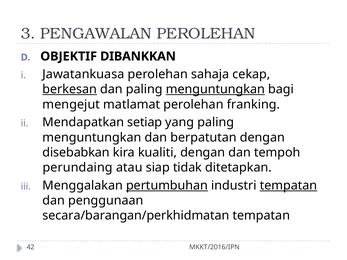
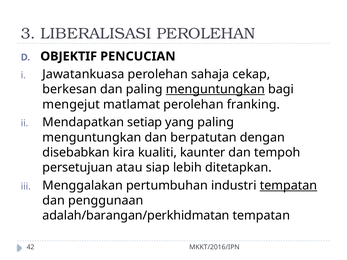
PENGAWALAN: PENGAWALAN -> LIBERALISASI (96, 33)
DIBANKKAN: DIBANKKAN -> PENCUCIAN (138, 56)
berkesan underline: present -> none (70, 89)
kualiti dengan: dengan -> kaunter (203, 153)
perundaing: perundaing -> persetujuan (78, 168)
tidak: tidak -> lebih (187, 168)
pertumbuhan underline: present -> none (167, 186)
secara/barangan/perkhidmatan: secara/barangan/perkhidmatan -> adalah/barangan/perkhidmatan (136, 216)
